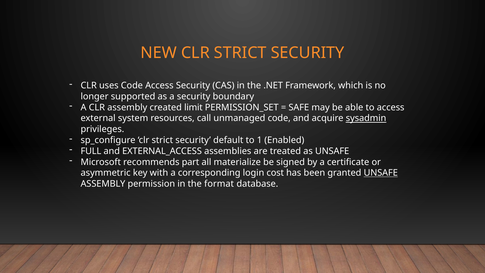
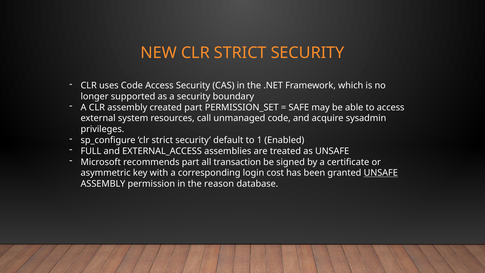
created limit: limit -> part (193, 107)
sysadmin underline: present -> none (366, 118)
materialize: materialize -> transaction (237, 162)
format: format -> reason (219, 184)
